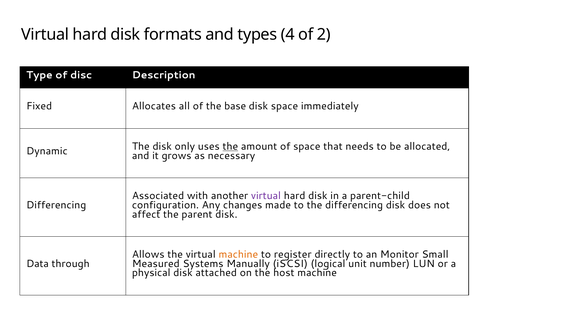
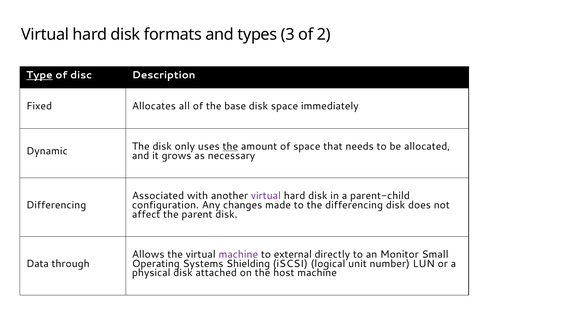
4: 4 -> 3 (288, 34)
Type underline: none -> present (39, 75)
machine colour: orange -> purple (238, 255)
register: register -> external (293, 255)
Measured: Measured -> Operating (156, 264)
Manually: Manually -> Shielding (248, 264)
